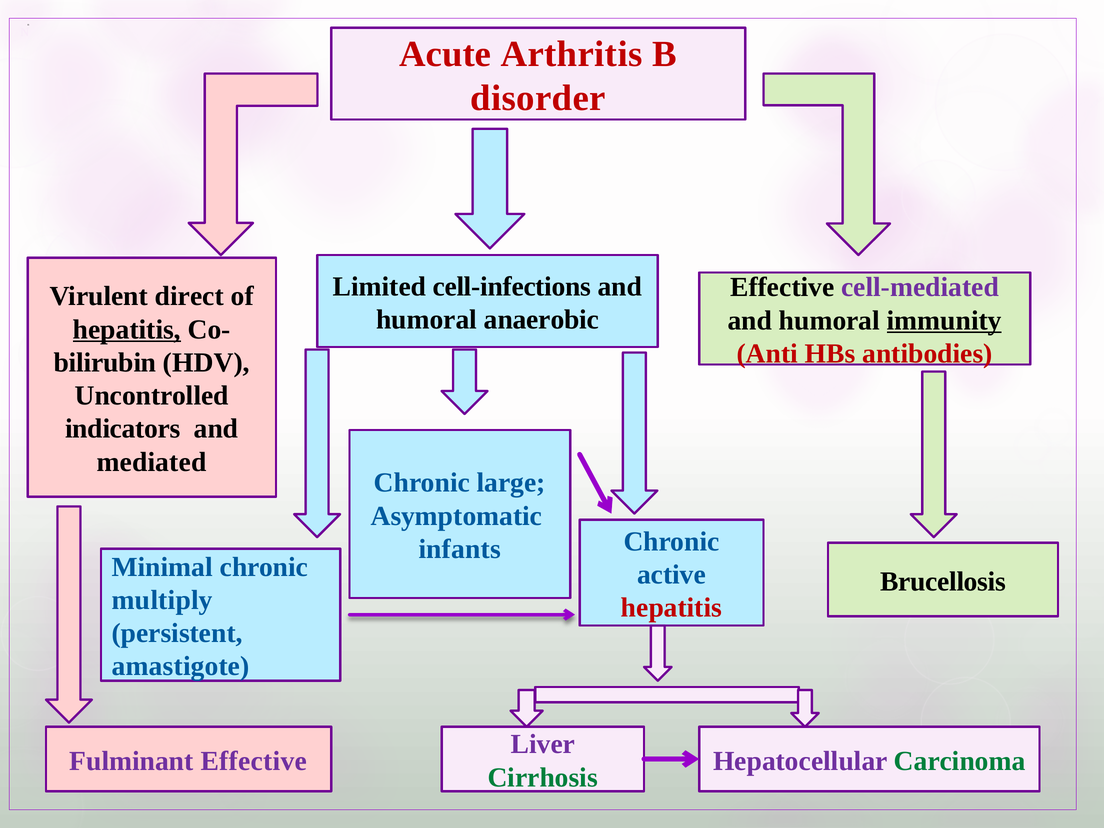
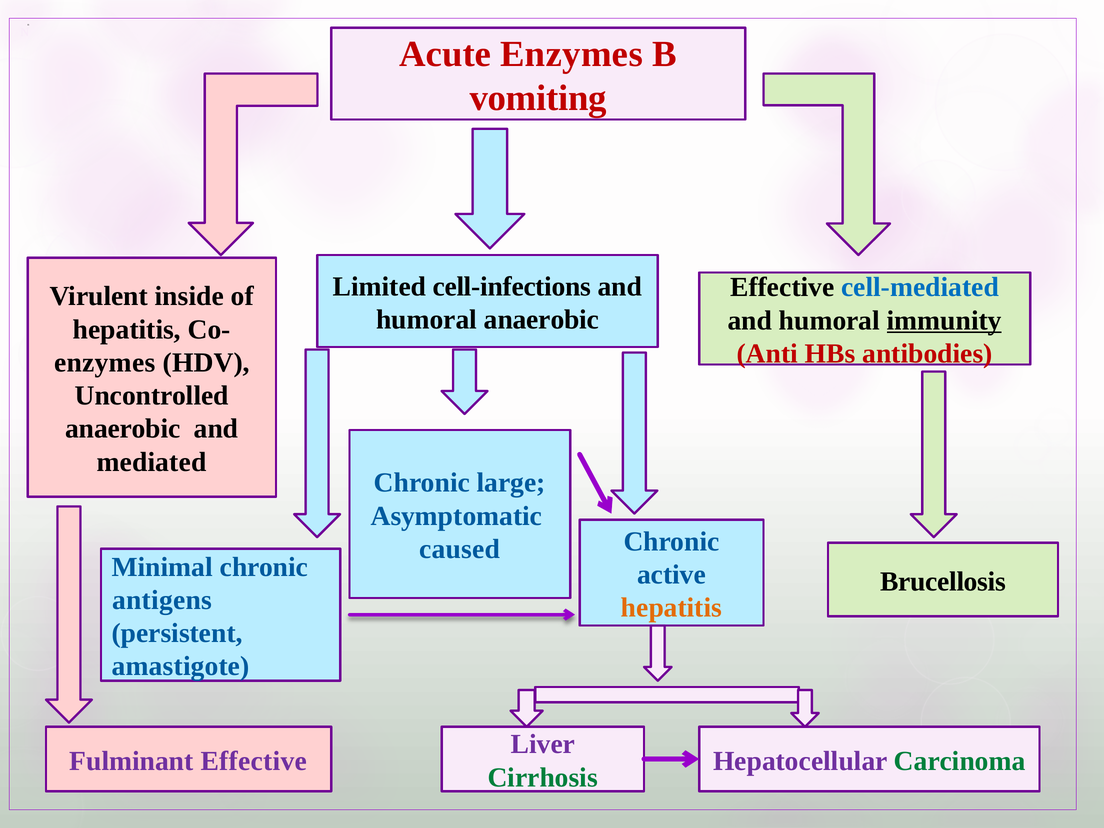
Acute Arthritis: Arthritis -> Enzymes (572, 54)
disorder: disorder -> vomiting (538, 98)
cell-mediated colour: purple -> blue (920, 287)
direct: direct -> inside (189, 296)
hepatitis underline: present -> none (127, 329)
bilirubin: bilirubin -> enzymes (105, 363)
indicators: indicators -> anaerobic (123, 429)
infants: infants -> caused (460, 549)
multiply: multiply -> antigens (162, 600)
hepatitis colour: red -> orange (671, 608)
